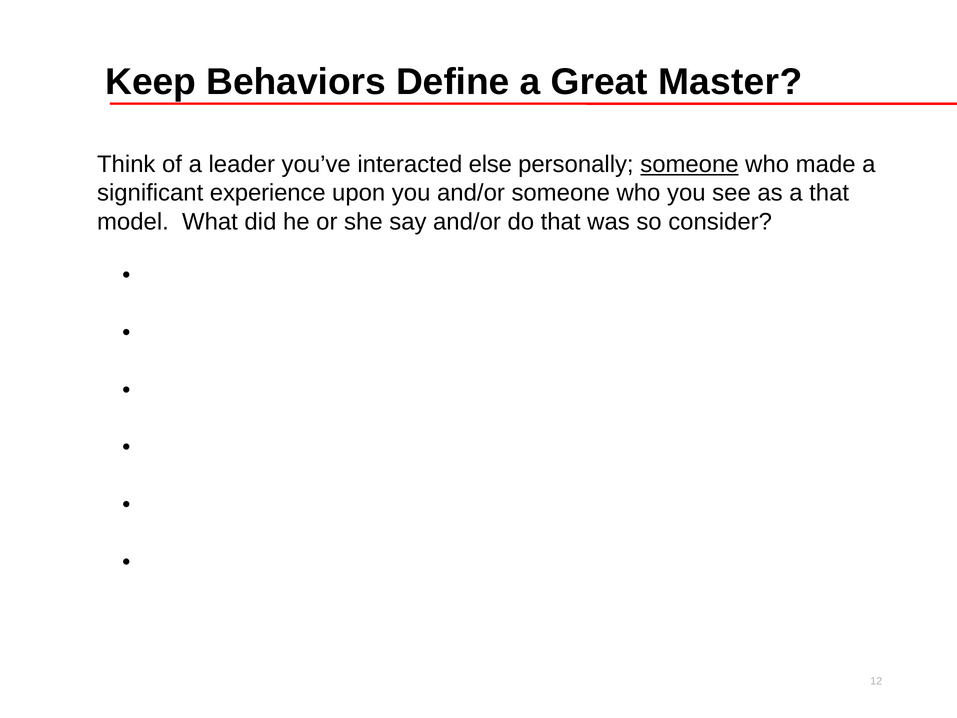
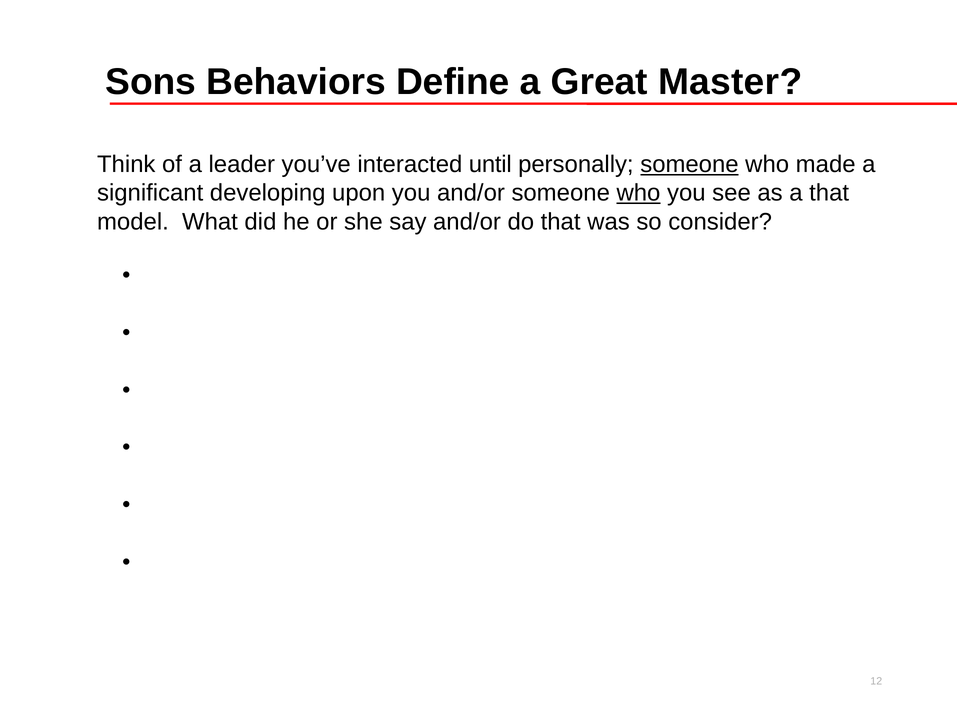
Keep: Keep -> Sons (151, 82)
else: else -> until (490, 164)
experience: experience -> developing (268, 193)
who underline: none -> present (638, 193)
